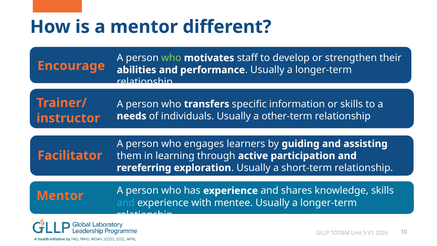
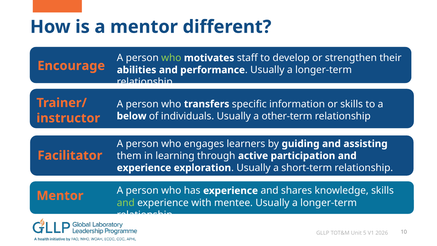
needs: needs -> below (132, 116)
rereferring: rereferring -> experience (144, 168)
and colour: light blue -> light green (126, 203)
